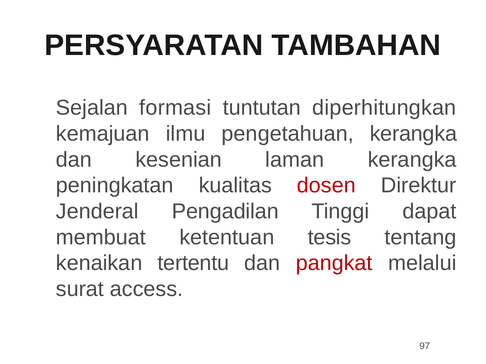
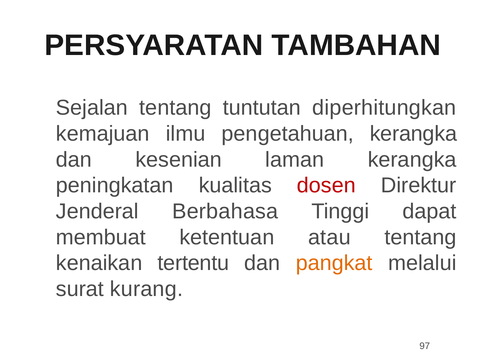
Sejalan formasi: formasi -> tentang (175, 108)
Pengadilan: Pengadilan -> Berbahasa (225, 212)
tesis: tesis -> atau (329, 238)
pangkat colour: red -> orange (334, 264)
access: access -> kurang (146, 289)
